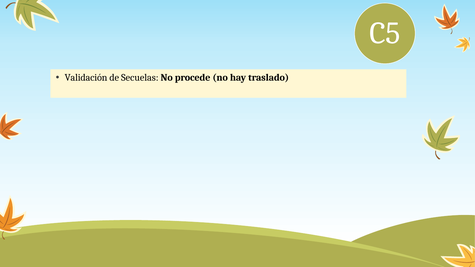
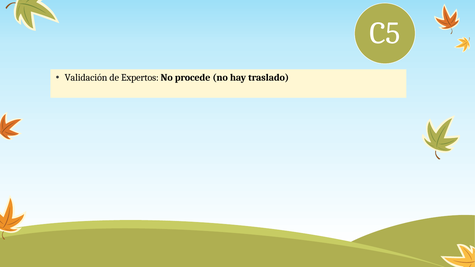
Secuelas: Secuelas -> Expertos (140, 78)
